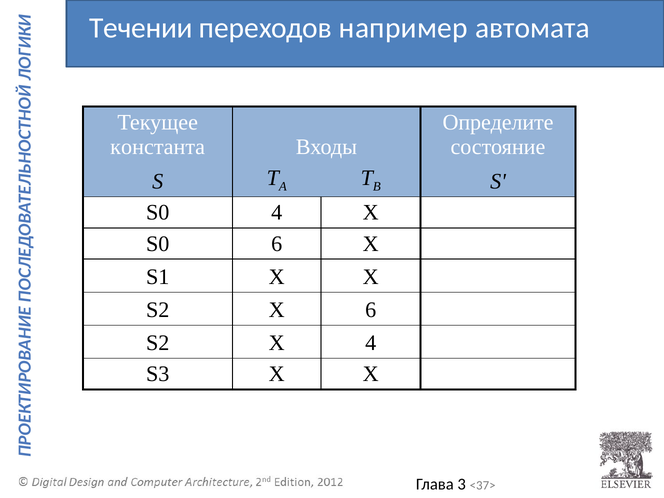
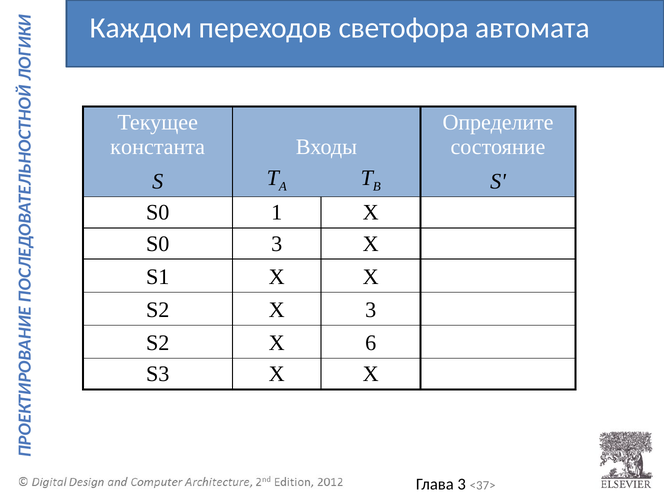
Течении: Течении -> Каждом (141, 28)
например: например -> светофора (404, 28)
S0 4: 4 -> 1 (277, 213)
S0 6: 6 -> 3 (277, 244)
X 6: 6 -> 3 (371, 310)
X 4: 4 -> 6 (371, 343)
